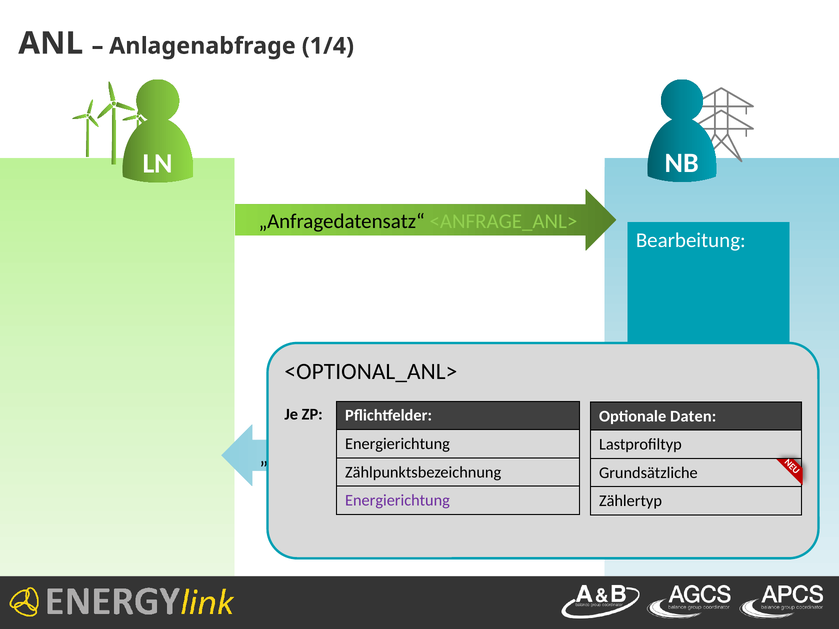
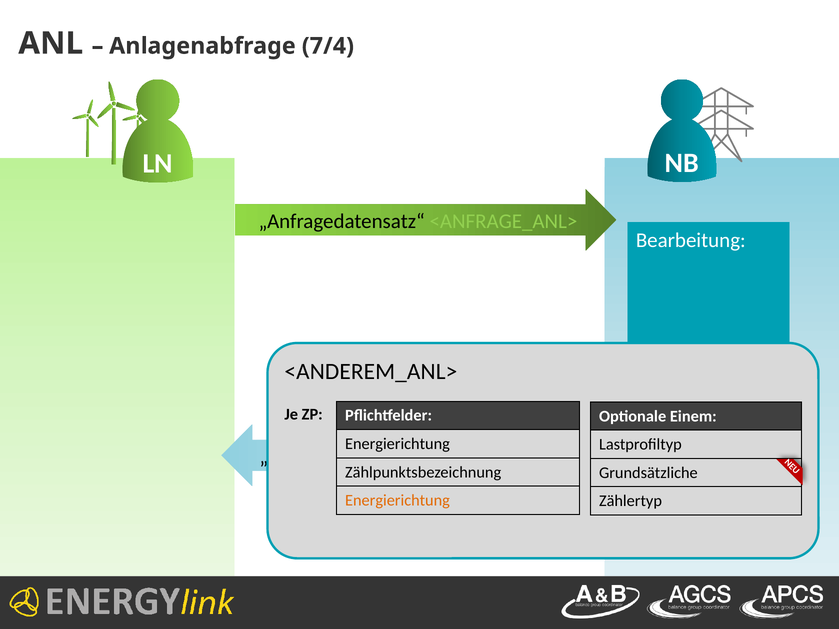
1/4: 1/4 -> 7/4 (328, 46)
<OPTIONAL_ANL>: <OPTIONAL_ANL> -> <ANDEREM_ANL> (371, 372)
Daten: Daten -> Einem (693, 416)
Energierichtung colour: purple -> orange (398, 501)
